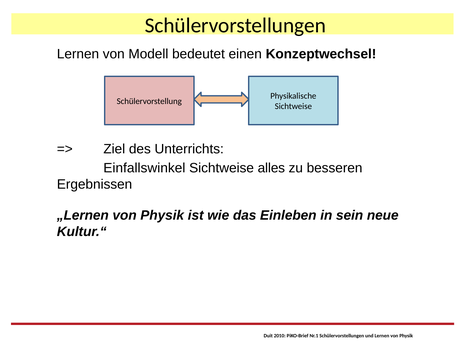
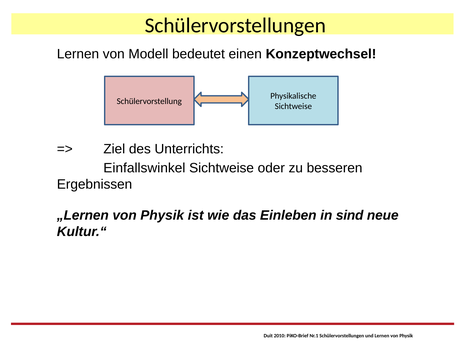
alles: alles -> oder (271, 168)
sein: sein -> sind (350, 215)
